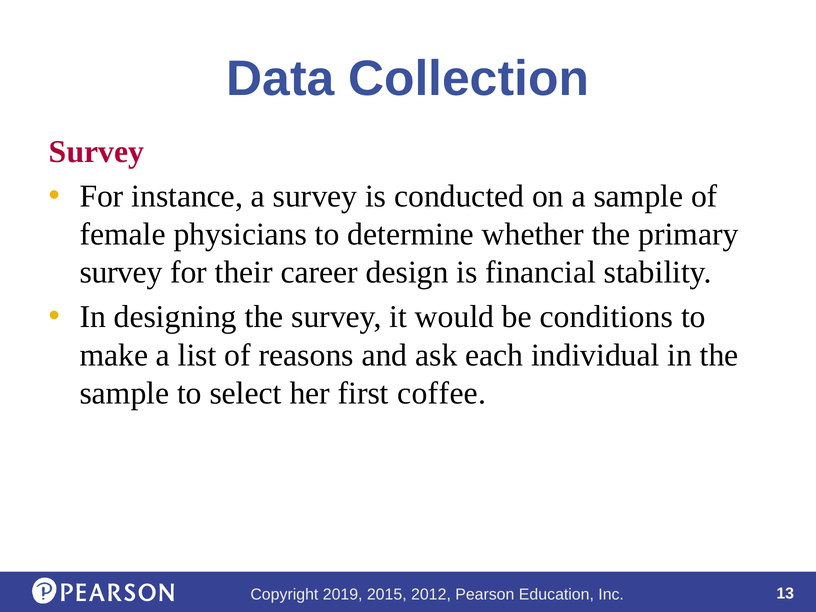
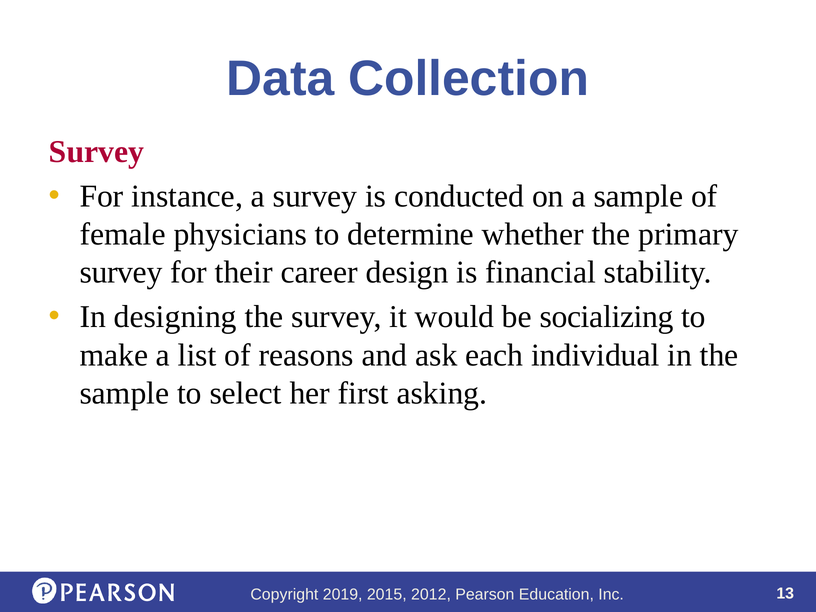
conditions: conditions -> socializing (607, 317)
coffee: coffee -> asking (442, 393)
